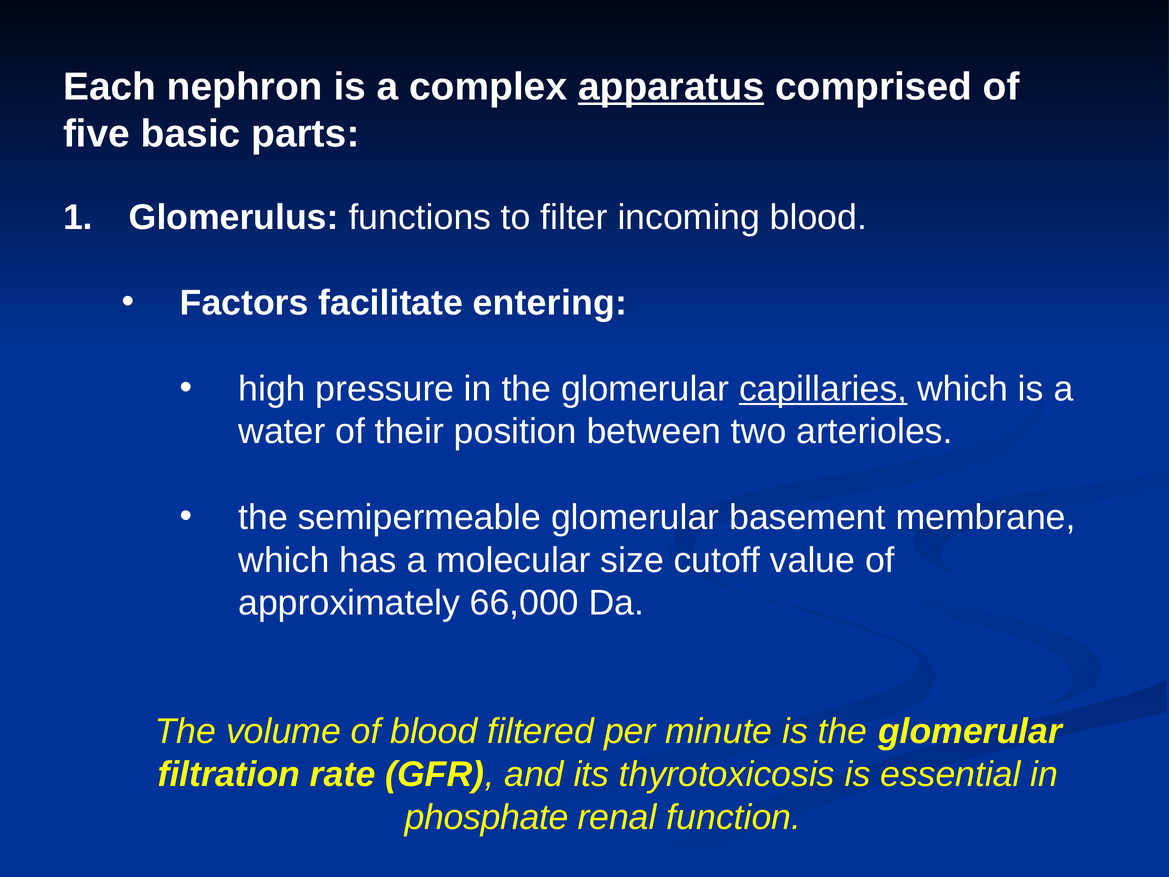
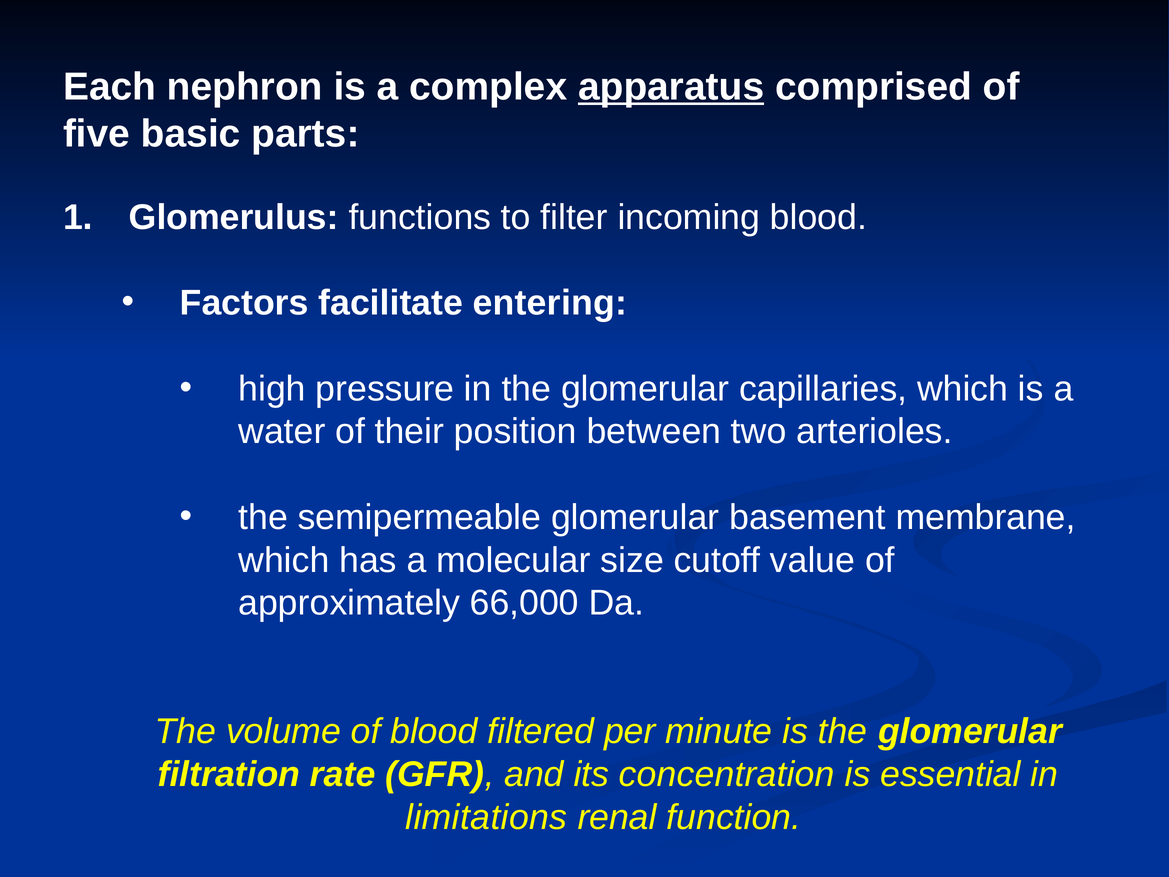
capillaries underline: present -> none (823, 389)
thyrotoxicosis: thyrotoxicosis -> concentration (727, 774)
phosphate: phosphate -> limitations (486, 817)
